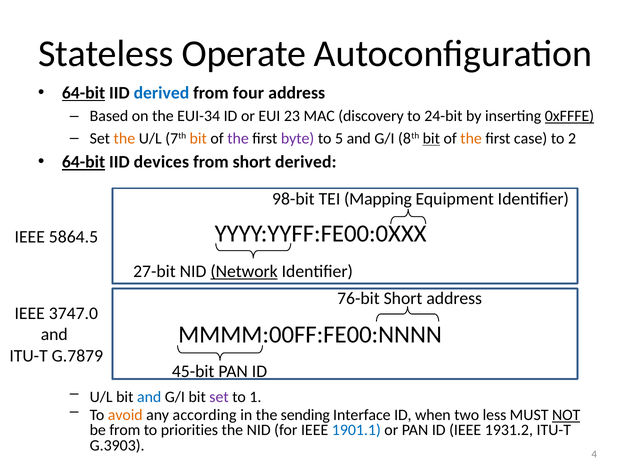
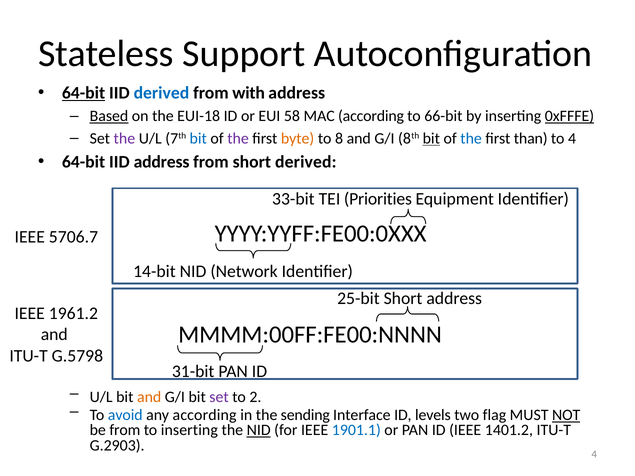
Operate: Operate -> Support (244, 54)
four: four -> with (249, 93)
Based underline: none -> present (109, 116)
EUI-34: EUI-34 -> EUI-18 (199, 116)
23: 23 -> 58 (292, 116)
MAC discovery: discovery -> according (371, 116)
24-bit: 24-bit -> 66-bit (443, 116)
the colour: orange -> purple (124, 138)
bit colour: orange -> blue (198, 138)
byte colour: purple -> orange (298, 138)
5: 5 -> 8 (339, 138)
the colour: orange -> blue (471, 138)
case: case -> than (531, 138)
to 2: 2 -> 4 (572, 138)
64-bit underline: present -> none (84, 162)
IID devices: devices -> address (162, 162)
98-bit: 98-bit -> 33-bit (293, 199)
Mapping: Mapping -> Priorities (378, 199)
5864.5: 5864.5 -> 5706.7 (73, 237)
27-bit: 27-bit -> 14-bit (154, 271)
Network underline: present -> none (244, 271)
76-bit: 76-bit -> 25-bit (358, 299)
3747.0: 3747.0 -> 1961.2 (73, 314)
G.7879: G.7879 -> G.5798 (77, 356)
45-bit: 45-bit -> 31-bit (193, 371)
and colour: blue -> orange (149, 397)
1: 1 -> 2 (255, 397)
avoid colour: orange -> blue (125, 415)
when: when -> levels (433, 415)
less: less -> flag (494, 415)
to priorities: priorities -> inserting (189, 430)
NID underline: none -> present (259, 430)
1931.2: 1931.2 -> 1401.2 (509, 430)
G.3903: G.3903 -> G.2903 (117, 446)
